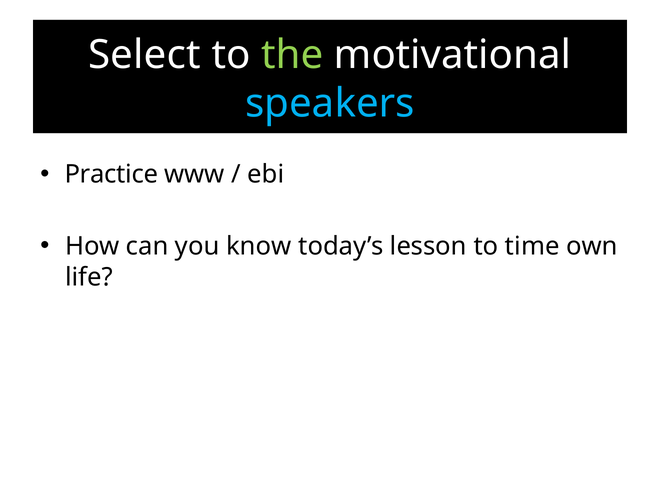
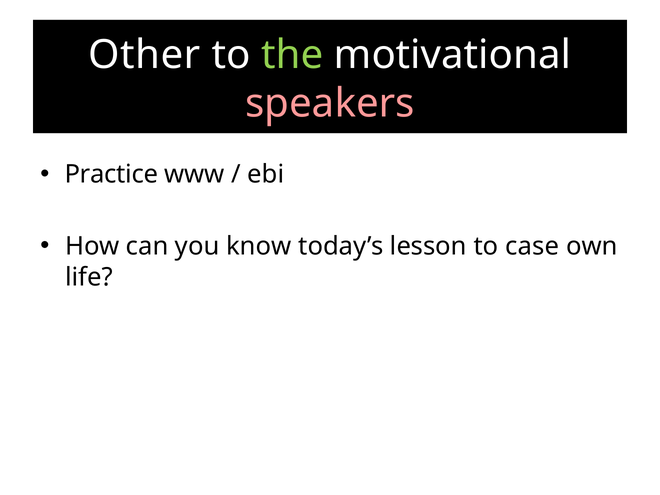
Select: Select -> Other (144, 55)
speakers colour: light blue -> pink (330, 104)
time: time -> case (532, 246)
